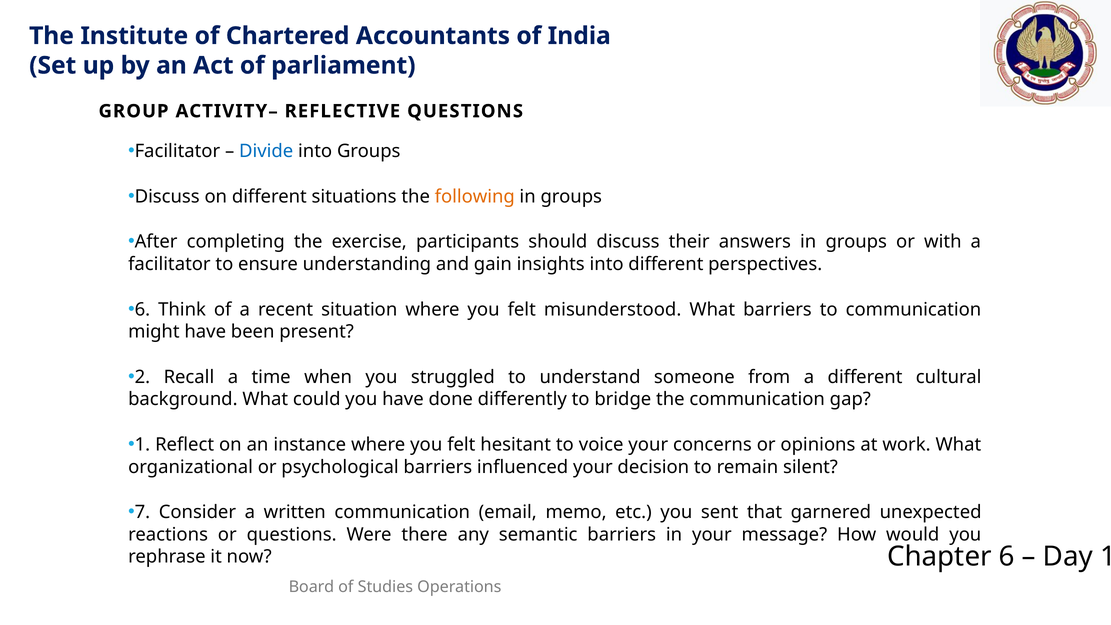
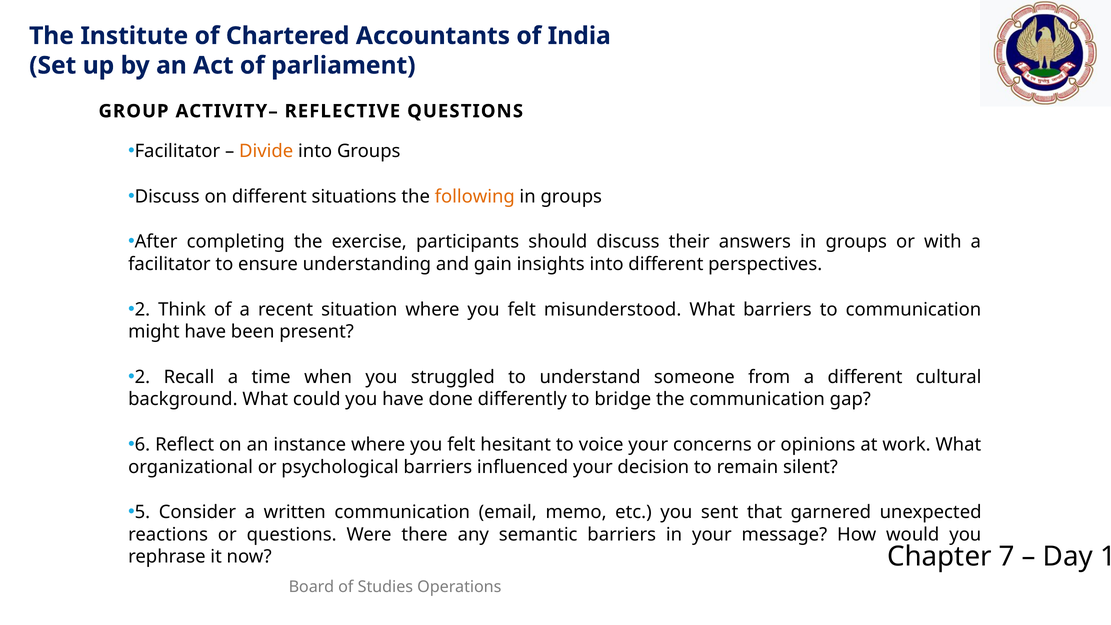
Divide colour: blue -> orange (266, 151)
6: 6 -> 2 (142, 309)
1: 1 -> 6 (142, 445)
7: 7 -> 5 (142, 512)
6: 6 -> 7 (1007, 556)
